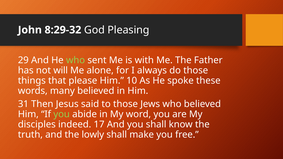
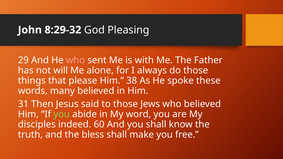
who colour: light green -> pink (76, 60)
10: 10 -> 38 (132, 81)
17: 17 -> 60 (99, 124)
lowly: lowly -> bless (93, 135)
